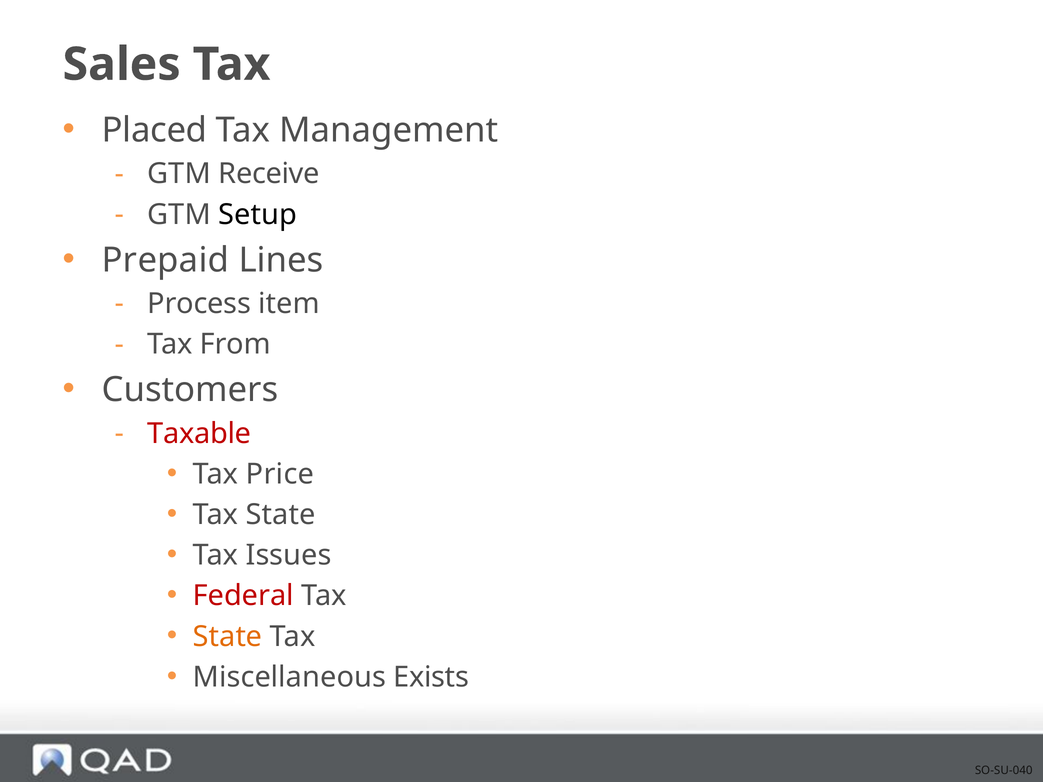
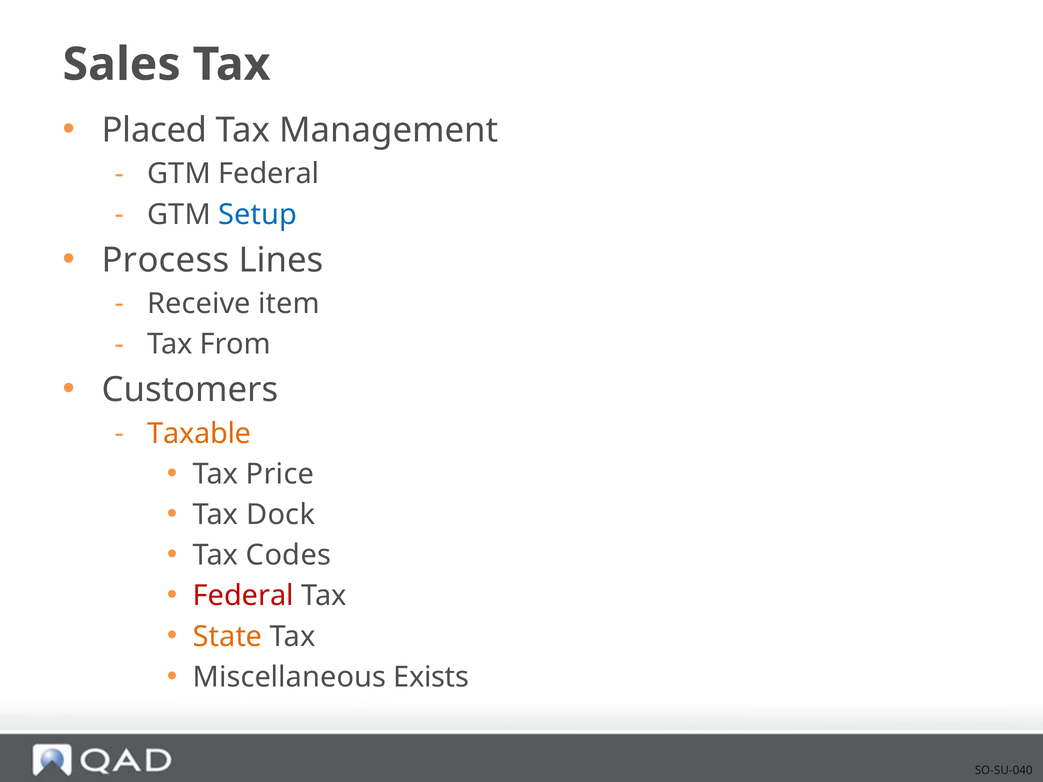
GTM Receive: Receive -> Federal (269, 174)
Setup colour: black -> blue (258, 215)
Prepaid: Prepaid -> Process (165, 260)
Process: Process -> Receive (199, 304)
Taxable colour: red -> orange (199, 434)
Tax State: State -> Dock (281, 515)
Issues: Issues -> Codes (288, 556)
